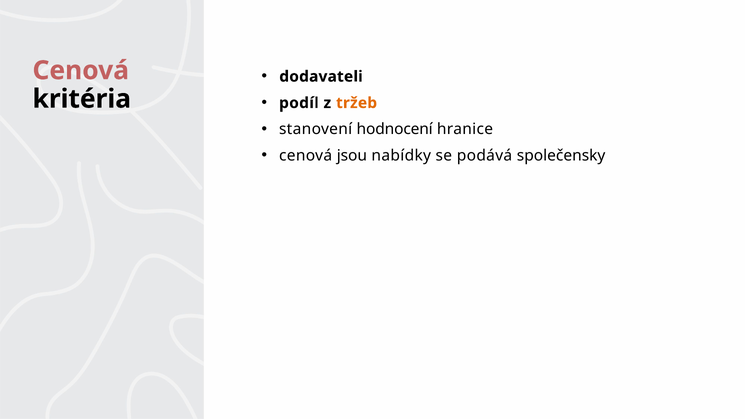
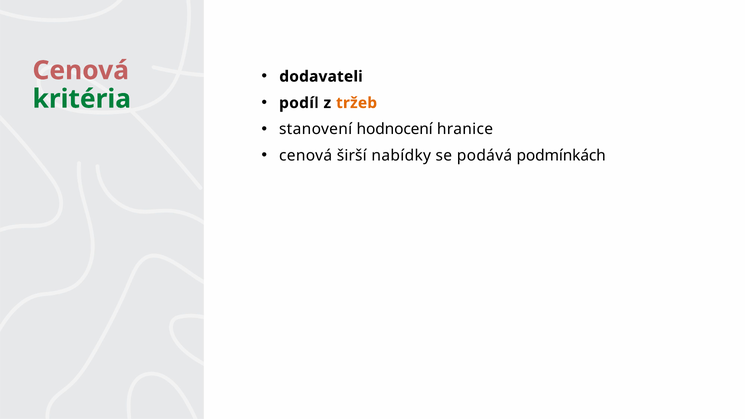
kritéria colour: black -> green (82, 99)
jsou: jsou -> širší (352, 156)
společensky: společensky -> podmínkách (561, 156)
